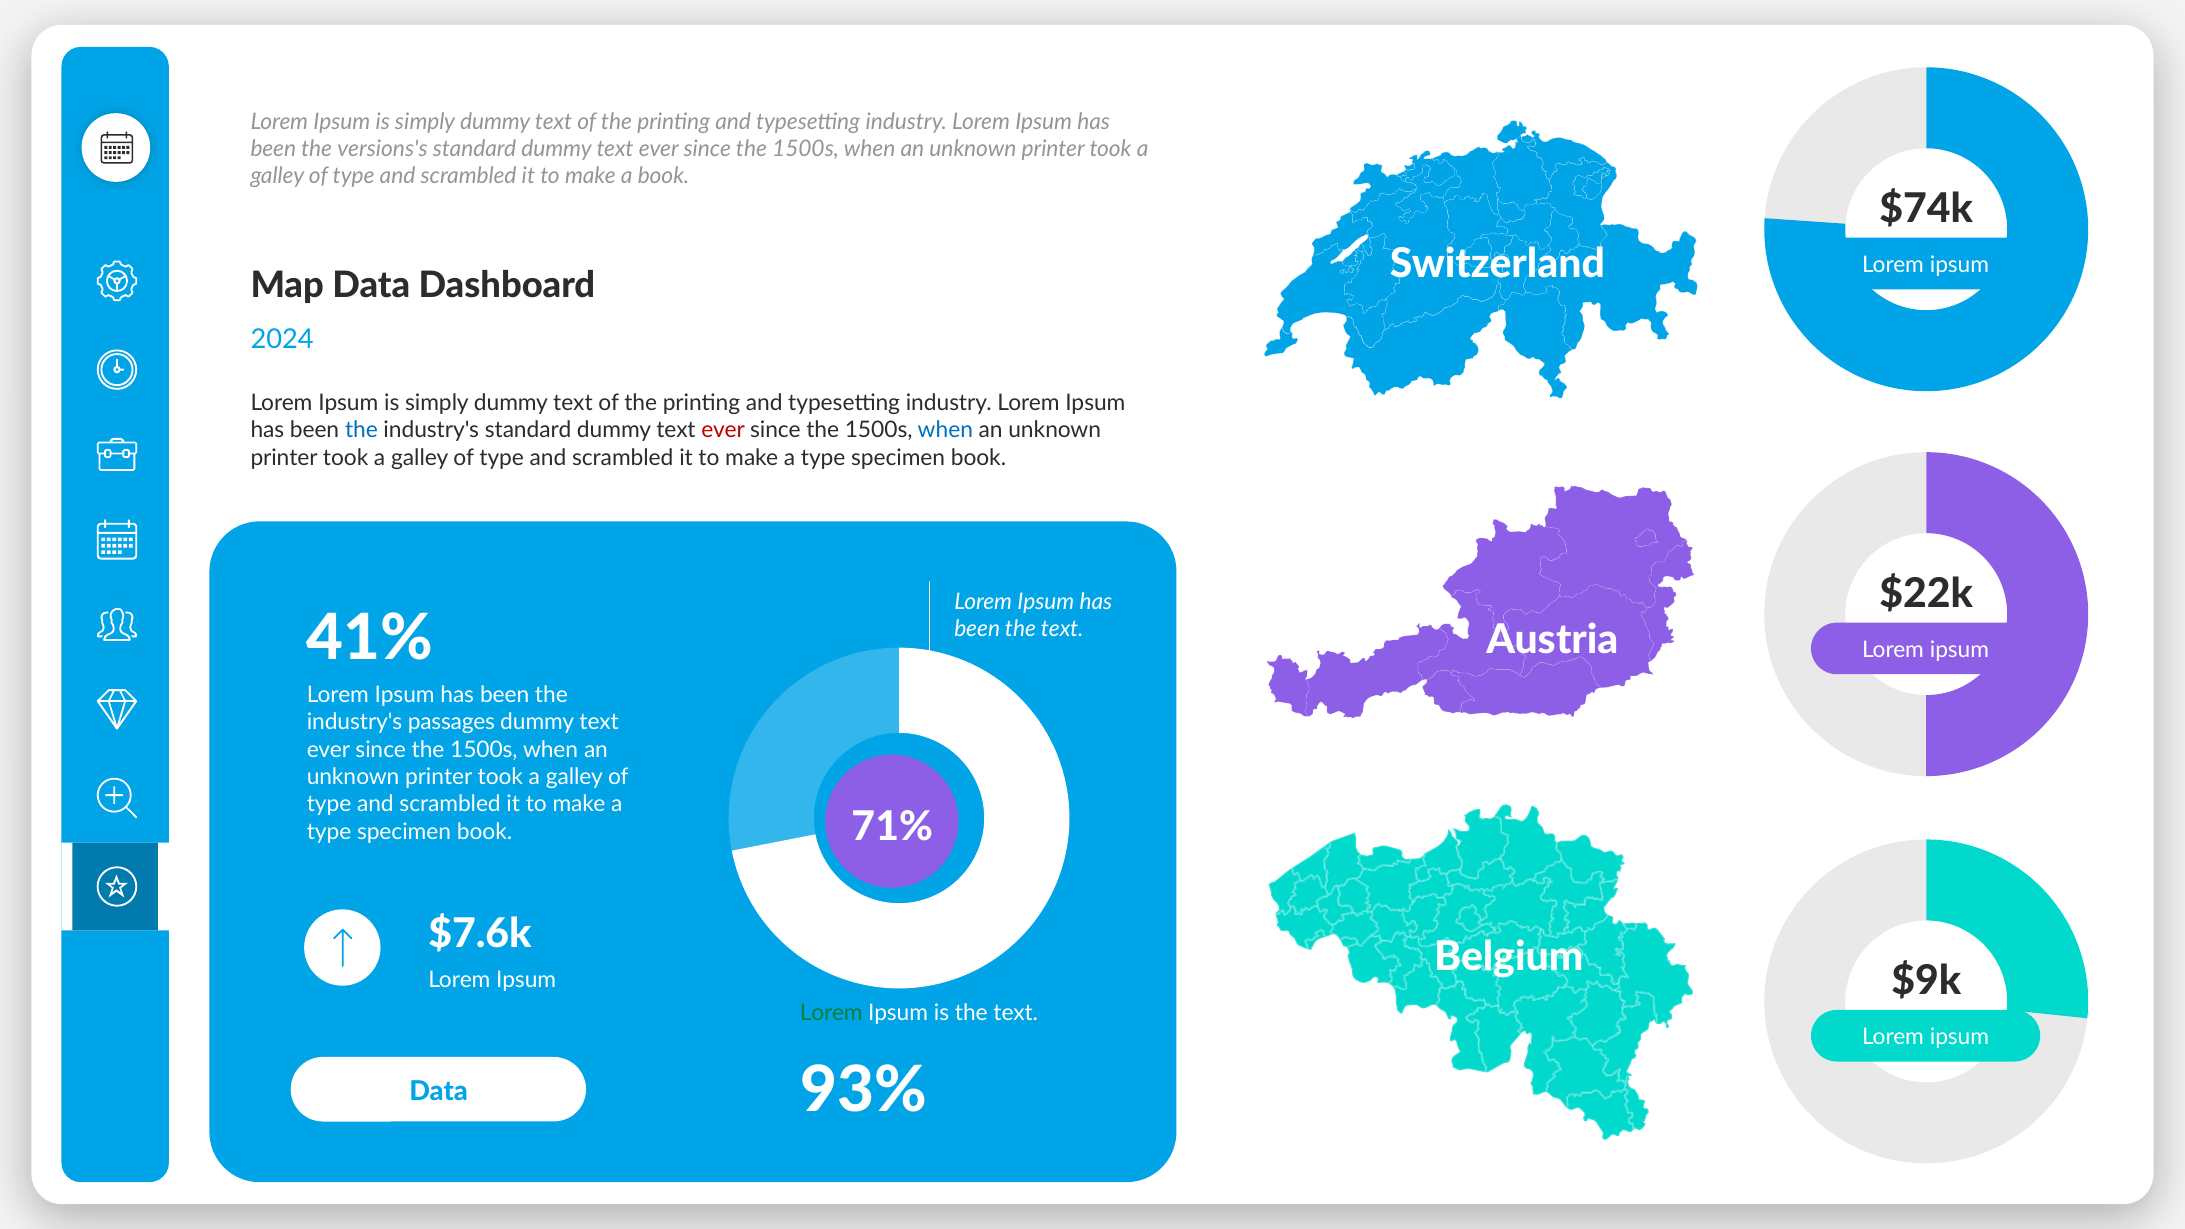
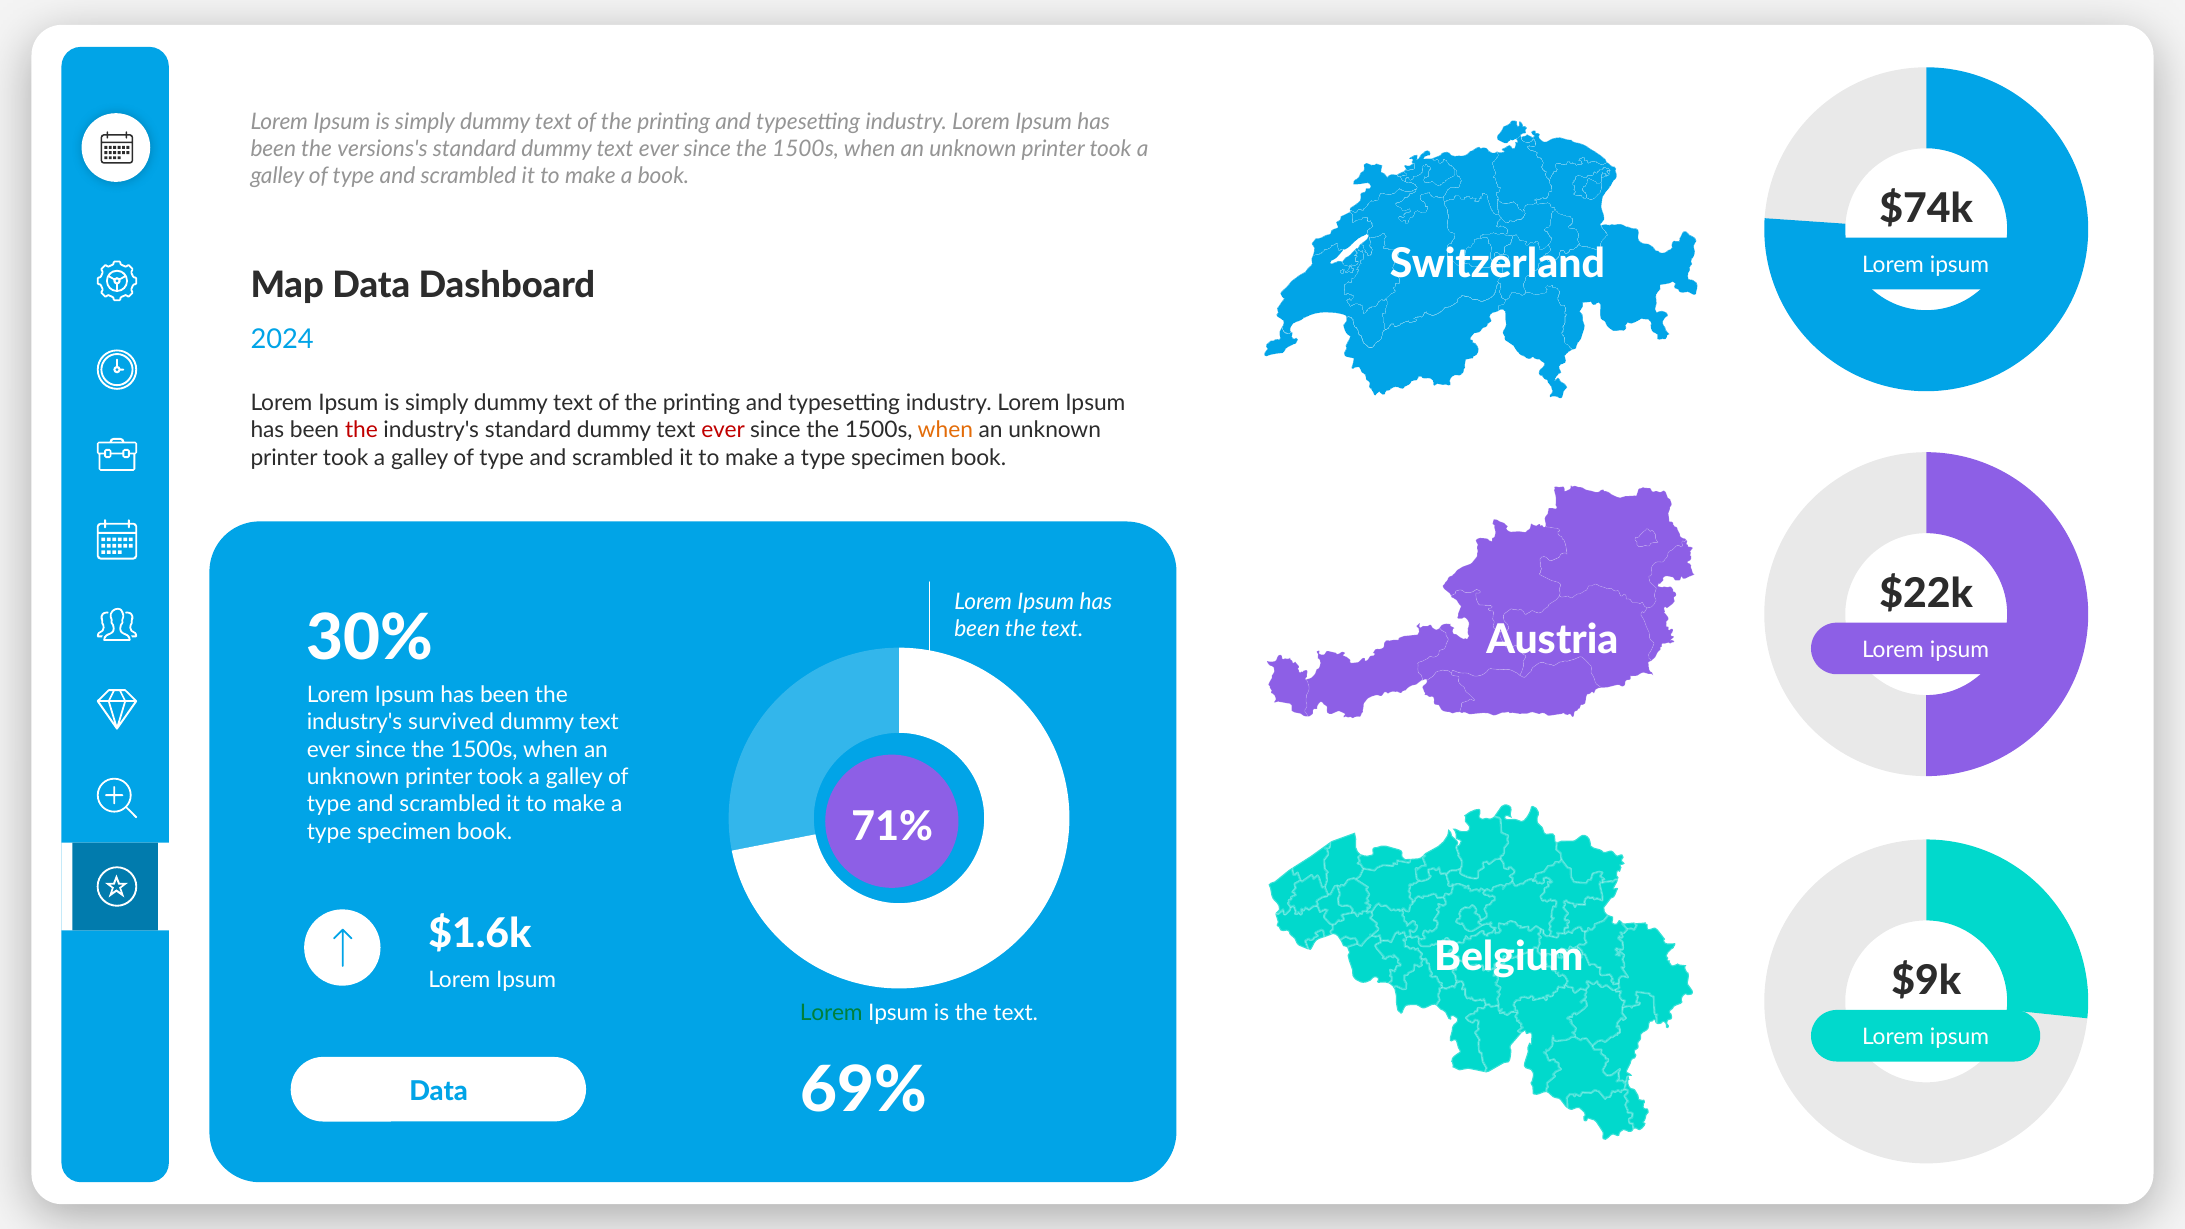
the colour: blue -> red (361, 430)
when colour: blue -> orange (945, 430)
41%: 41% -> 30% (370, 639)
passages: passages -> survived (451, 722)
$7.6k: $7.6k -> $1.6k (480, 934)
93%: 93% -> 69% (864, 1090)
